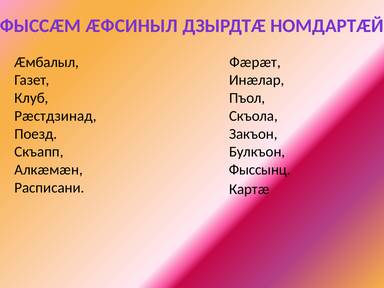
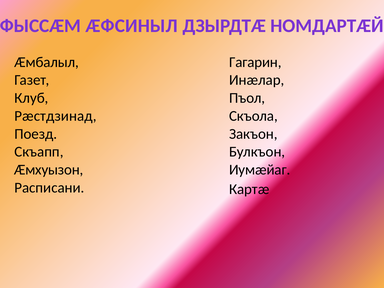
Фæрæт: Фæрæт -> Гагарин (255, 62)
Алкæмæн: Алкæмæн -> Æмхуызон (49, 170)
Фыссынц: Фыссынц -> Иумæйаг (260, 170)
